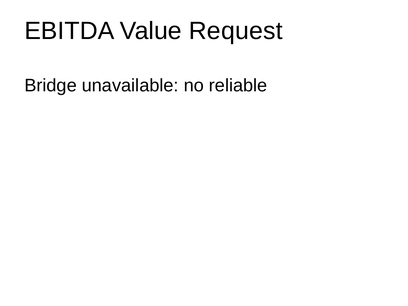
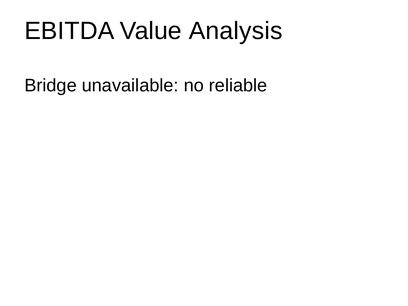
Request: Request -> Analysis (236, 31)
